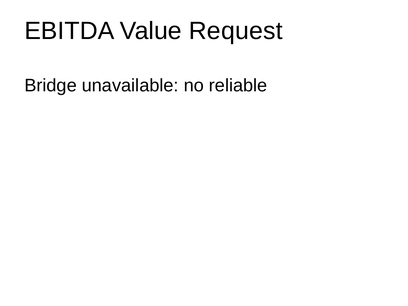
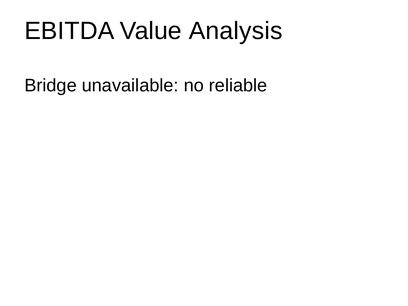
Request: Request -> Analysis (236, 31)
